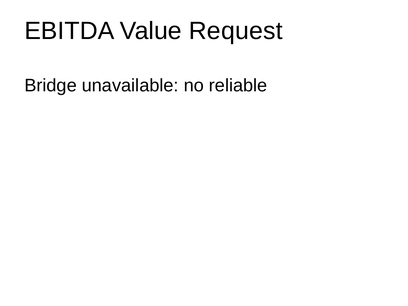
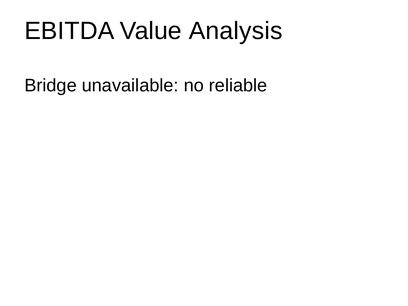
Request: Request -> Analysis (236, 31)
